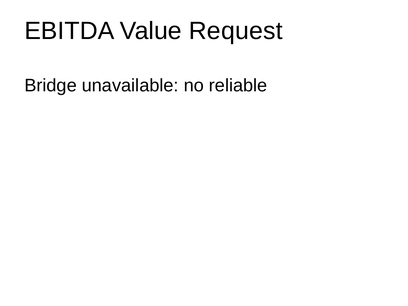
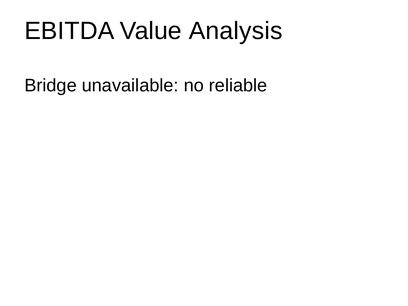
Request: Request -> Analysis (236, 31)
